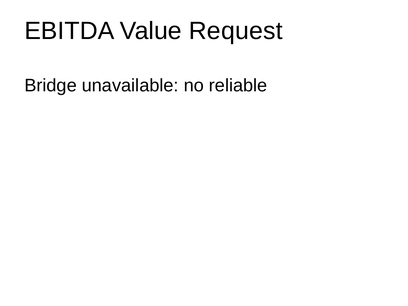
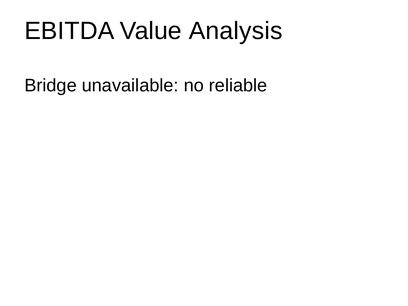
Request: Request -> Analysis (236, 31)
